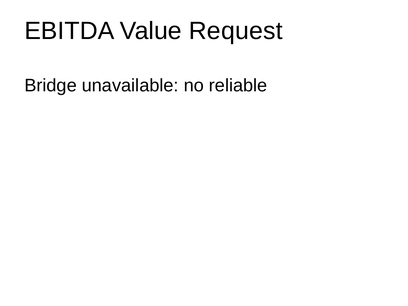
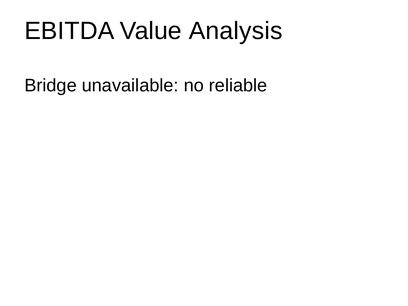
Request: Request -> Analysis (236, 31)
